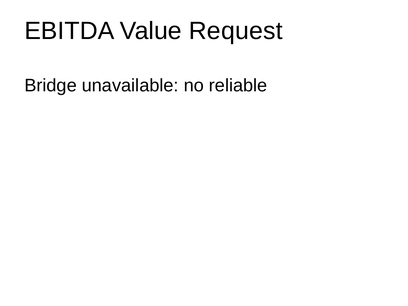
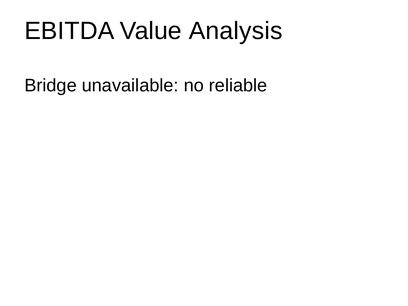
Request: Request -> Analysis (236, 31)
